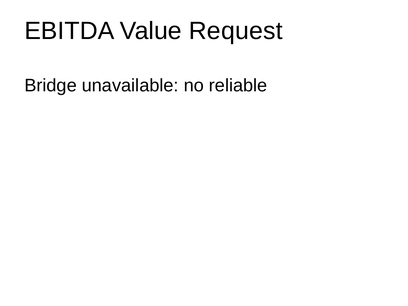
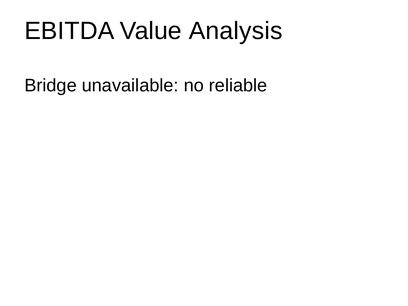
Request: Request -> Analysis (236, 31)
